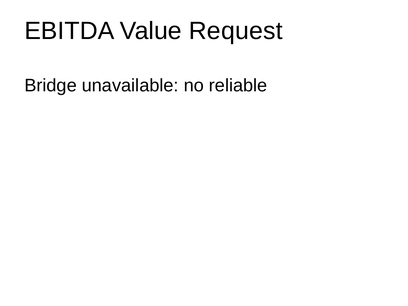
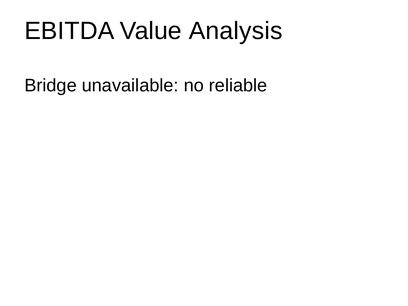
Request: Request -> Analysis (236, 31)
